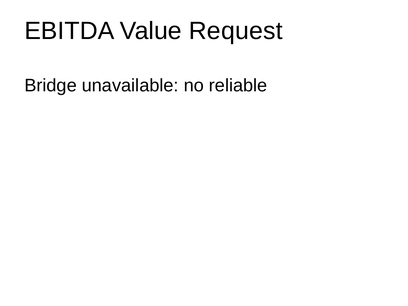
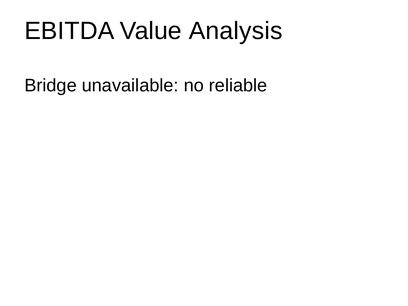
Request: Request -> Analysis (236, 31)
